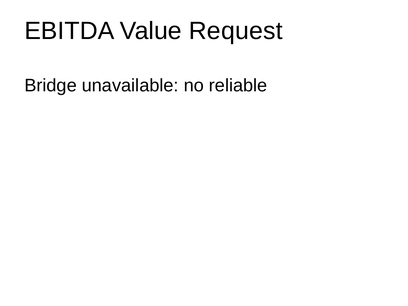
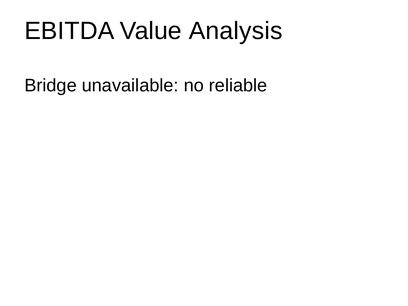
Request: Request -> Analysis (236, 31)
